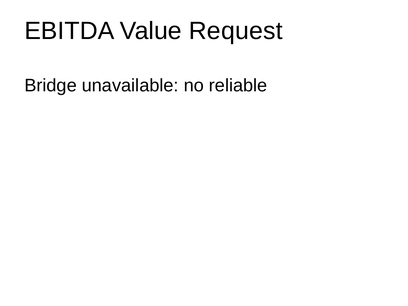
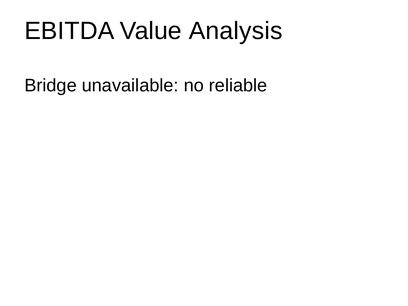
Request: Request -> Analysis (236, 31)
